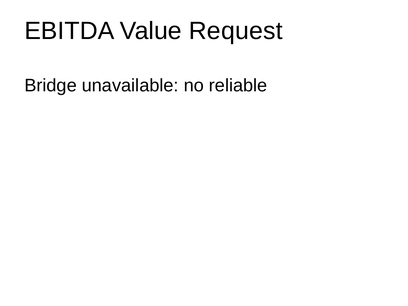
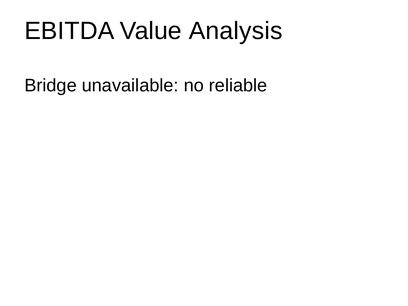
Request: Request -> Analysis (236, 31)
